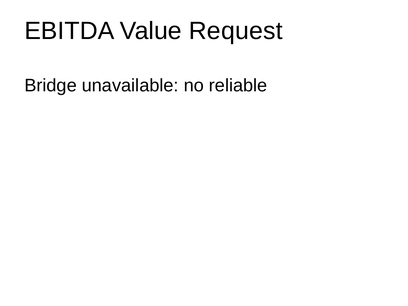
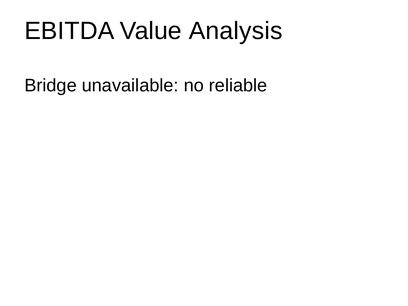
Request: Request -> Analysis (236, 31)
